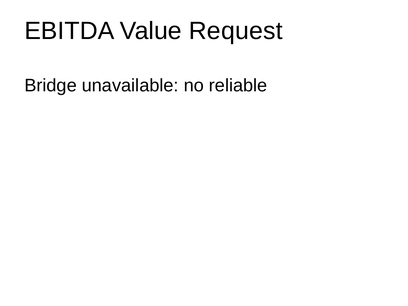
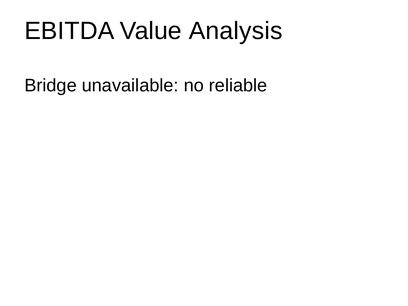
Request: Request -> Analysis (236, 31)
